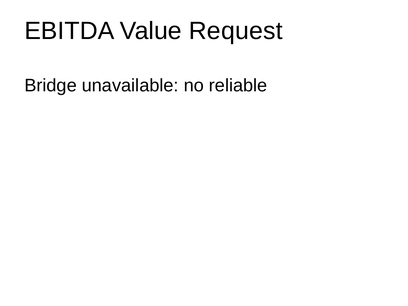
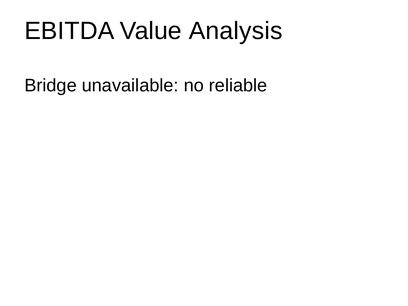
Request: Request -> Analysis (236, 31)
